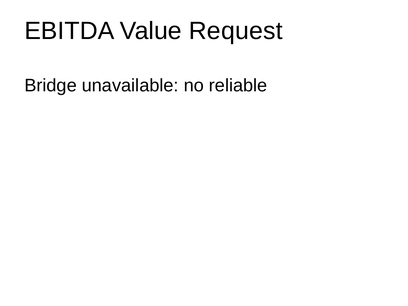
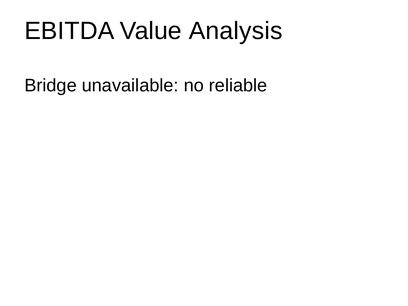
Request: Request -> Analysis (236, 31)
